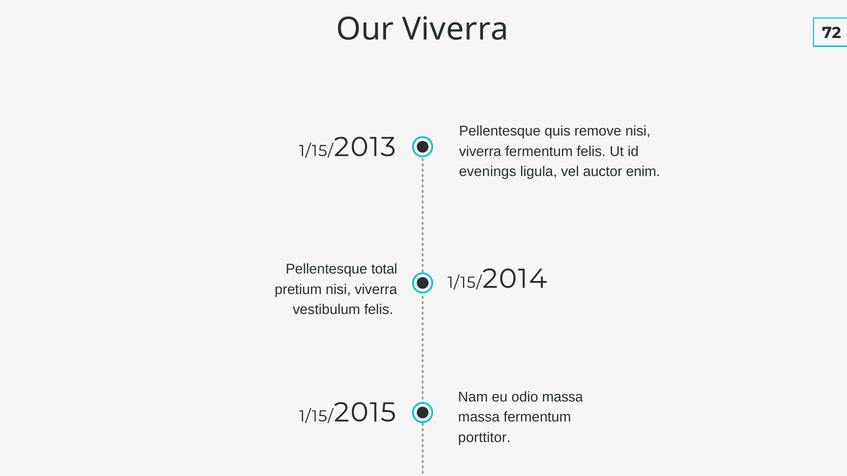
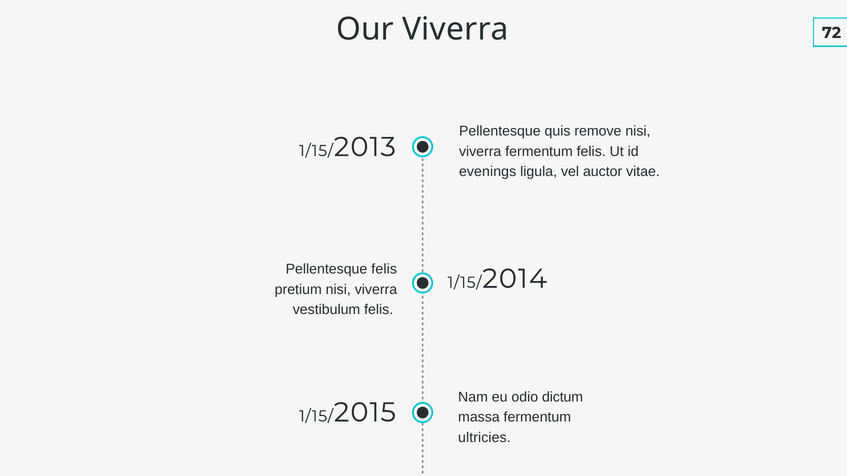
enim: enim -> vitae (643, 172)
Pellentesque total: total -> felis (384, 269)
odio massa: massa -> dictum (563, 397)
porttitor: porttitor -> ultricies (484, 438)
